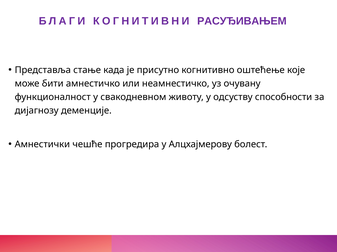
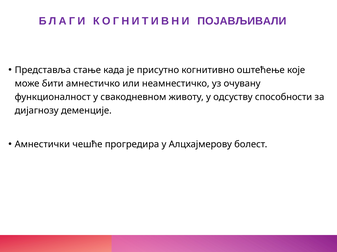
РАСУЂИВАЊЕМ: РАСУЂИВАЊЕМ -> ПОЈАВЉИВАЛИ (242, 21)
